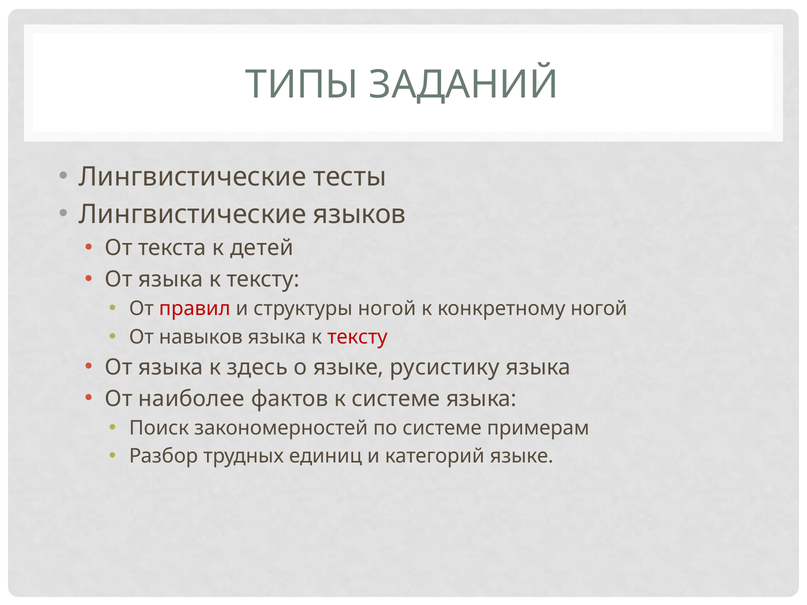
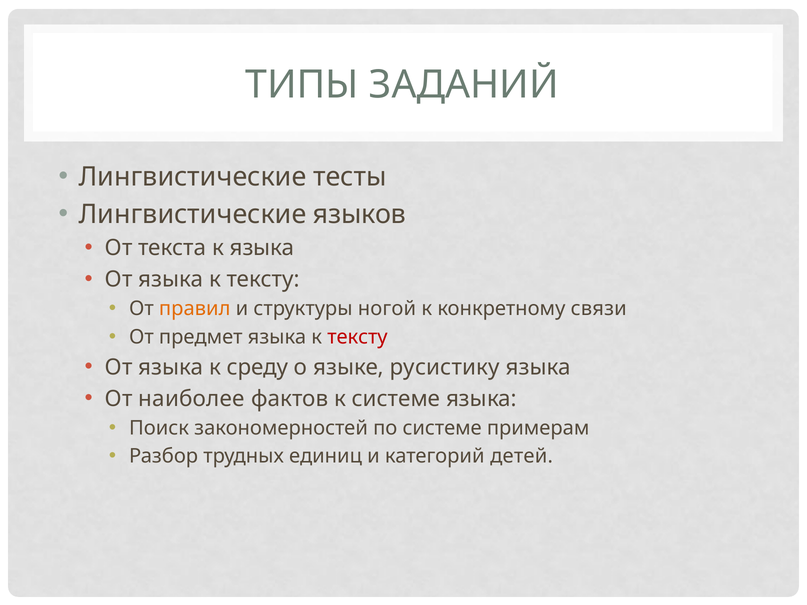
к детей: детей -> языка (262, 248)
правил colour: red -> orange (195, 309)
конкретному ногой: ногой -> связи (599, 309)
навыков: навыков -> предмет (201, 337)
здесь: здесь -> среду (257, 367)
категорий языке: языке -> детей (522, 456)
